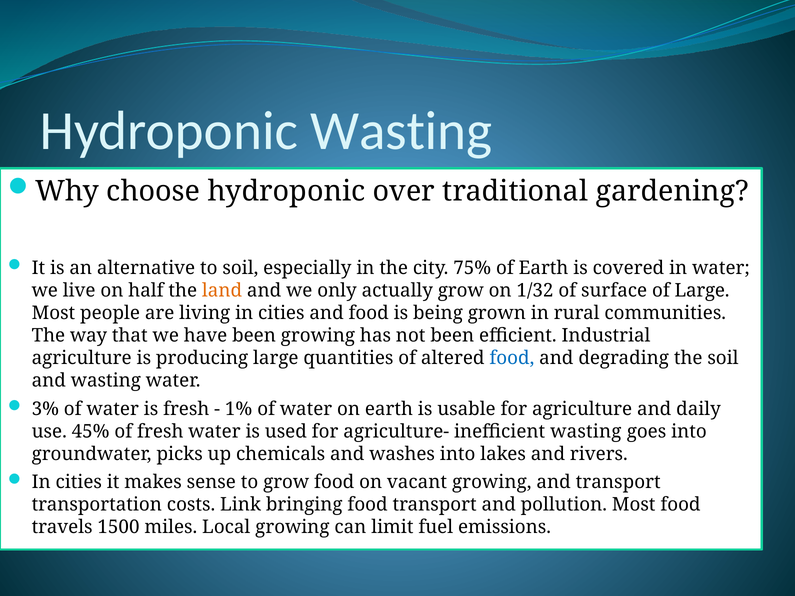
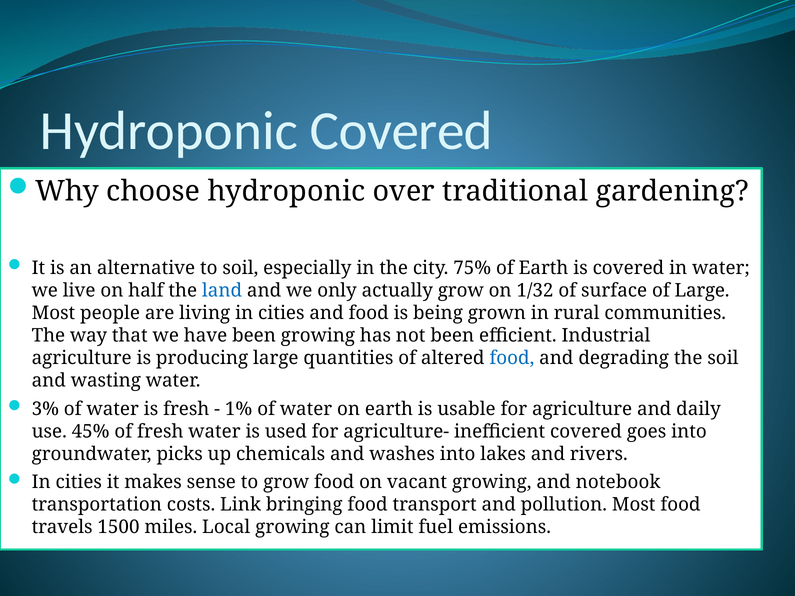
Hydroponic Wasting: Wasting -> Covered (401, 131)
land colour: orange -> blue (222, 291)
inefficient wasting: wasting -> covered (586, 432)
and transport: transport -> notebook (618, 482)
